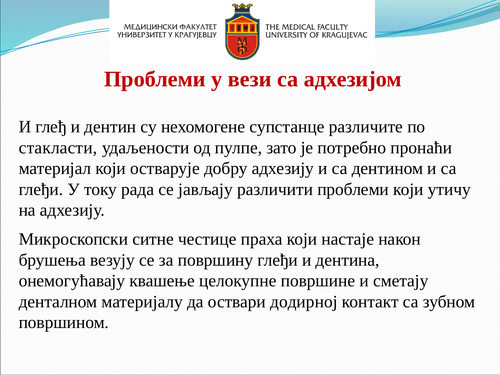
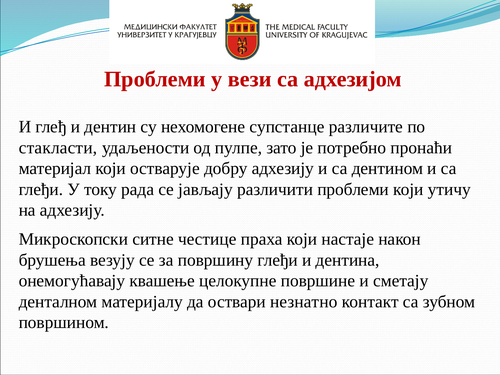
додирној: додирној -> незнатно (304, 302)
